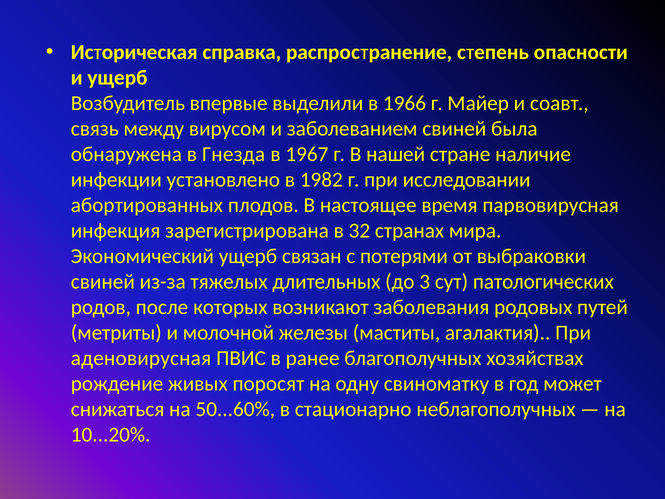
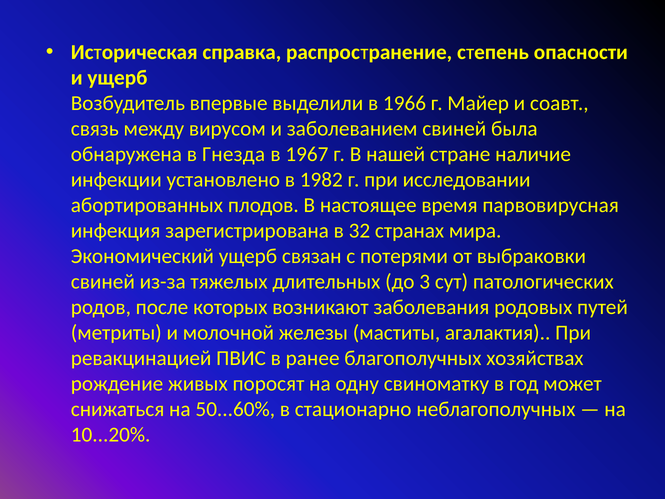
аденовирусная: аденовирусная -> ревакцинацией (141, 358)
